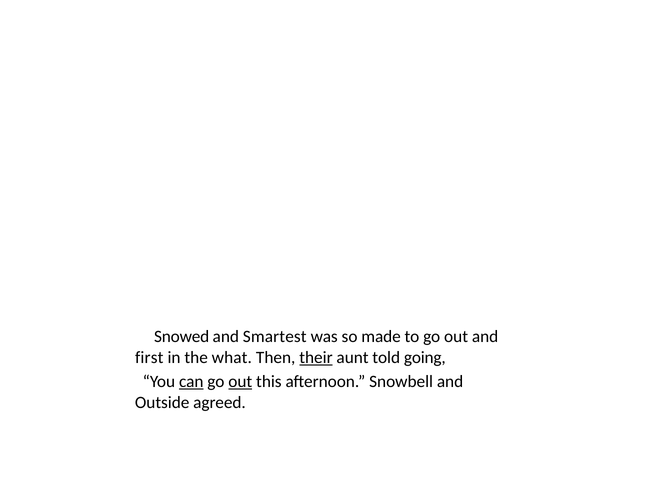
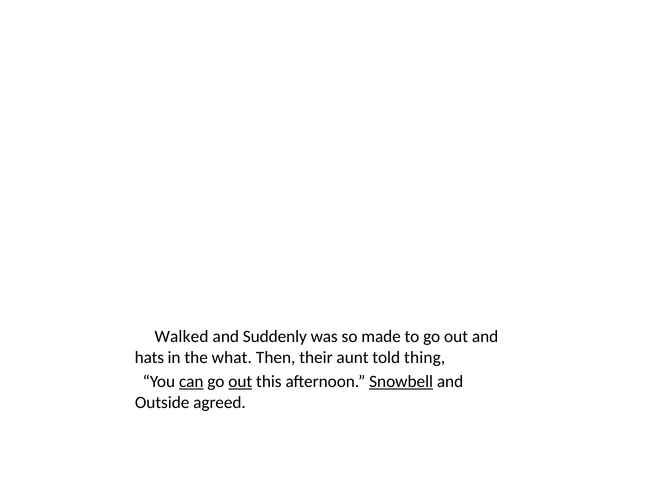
Snowed: Snowed -> Walked (181, 337)
Smartest: Smartest -> Suddenly (275, 337)
first: first -> hats (149, 358)
their underline: present -> none (316, 358)
going: going -> thing (425, 358)
Snowbell underline: none -> present (401, 382)
